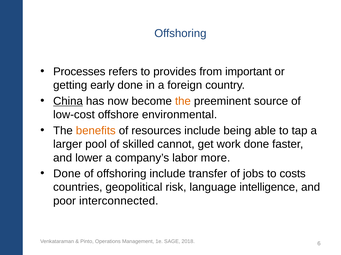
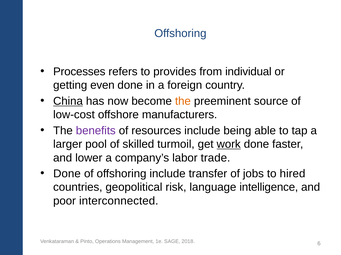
important: important -> individual (248, 72)
early: early -> even (102, 85)
environmental: environmental -> manufacturers (180, 115)
benefits colour: orange -> purple (96, 131)
cannot: cannot -> turmoil (176, 145)
work underline: none -> present (229, 145)
more: more -> trade (215, 158)
costs: costs -> hired (293, 174)
